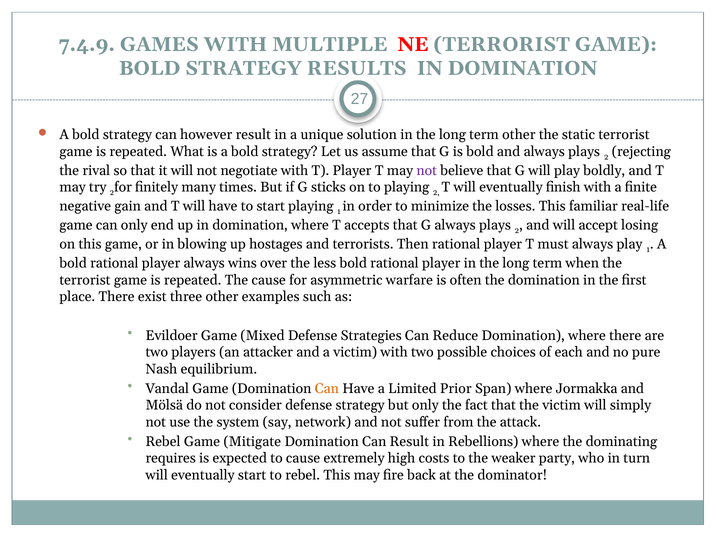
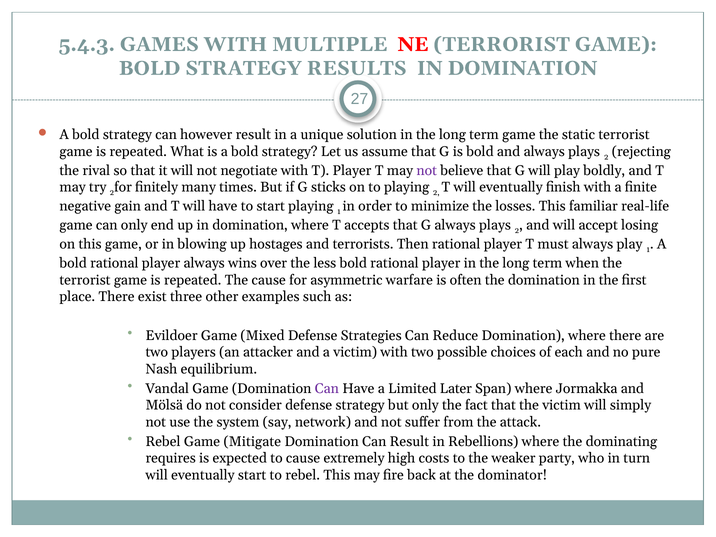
7.4.9: 7.4.9 -> 5.4.3 (87, 44)
term other: other -> game (519, 135)
Can colour: orange -> purple (327, 389)
Prior: Prior -> Later (456, 389)
